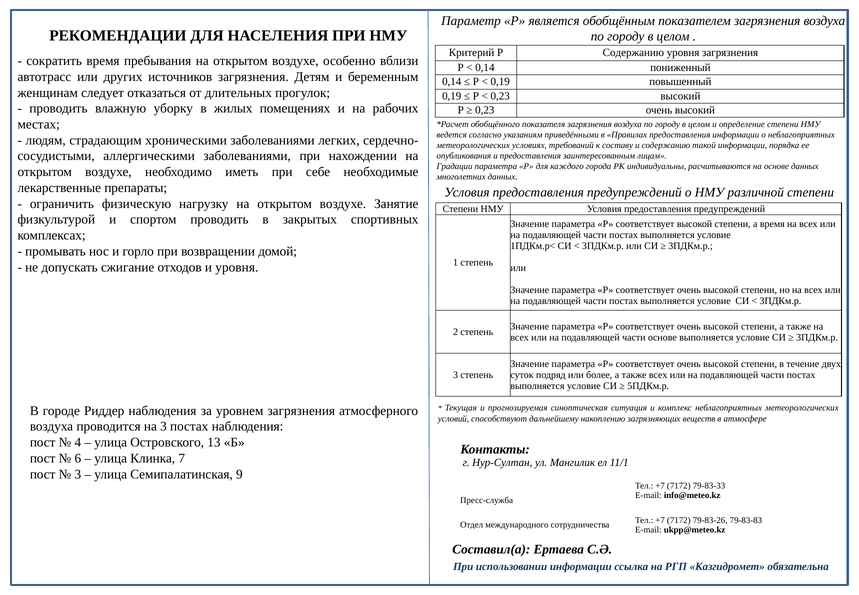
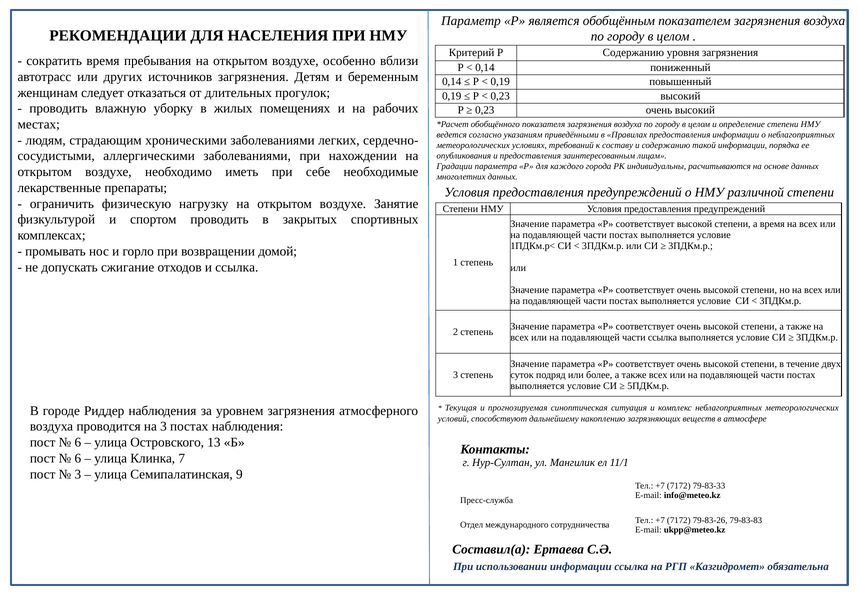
и уровня: уровня -> ссылка (237, 267)
части основе: основе -> ссылка (663, 337)
4: 4 -> 6 (78, 442)
